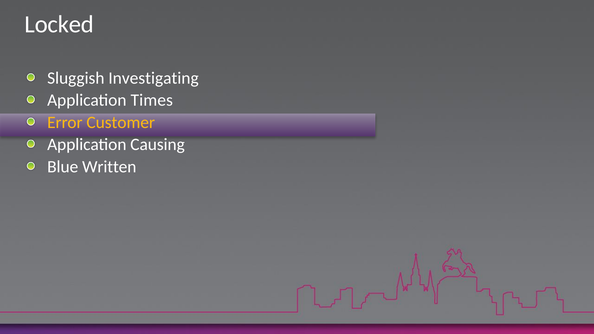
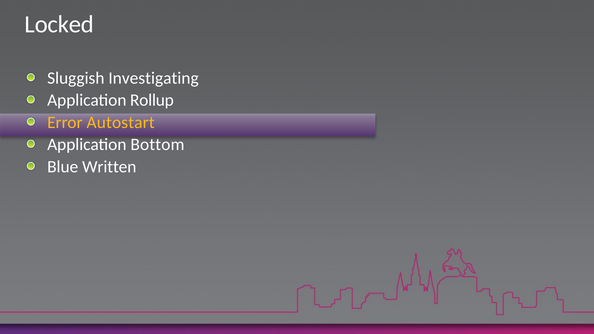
Times: Times -> Rollup (152, 100)
Customer: Customer -> Autostart (121, 123)
Causing: Causing -> Bottom (157, 145)
